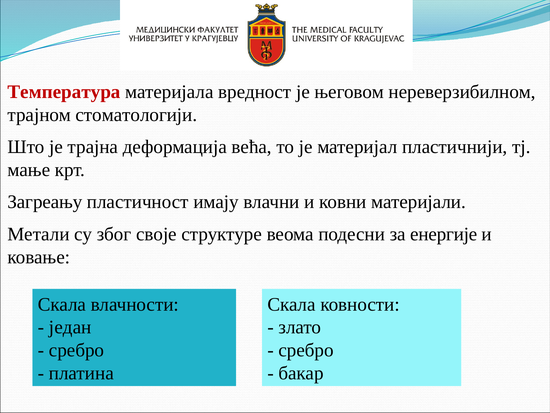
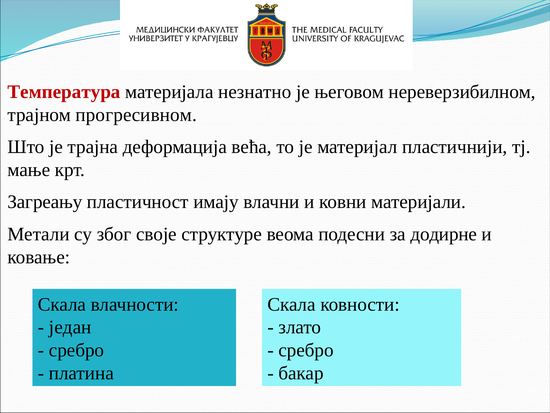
вредност: вредност -> незнатно (255, 92)
стоматологији: стоматологији -> прогресивном (136, 115)
енергије: енергије -> додирне (444, 234)
